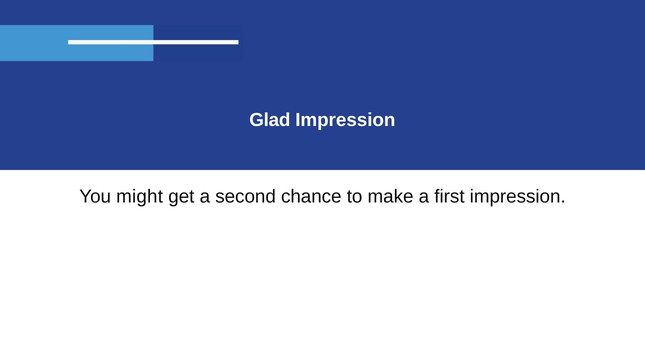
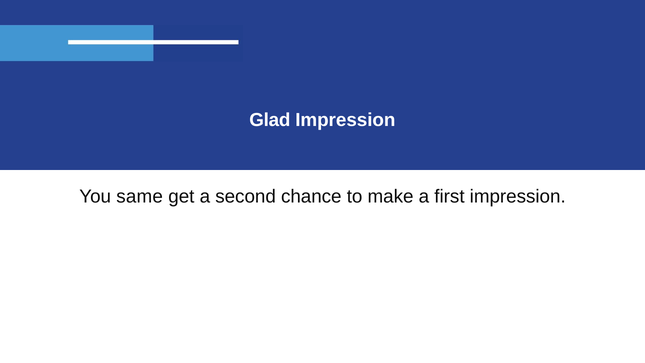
might: might -> same (140, 196)
